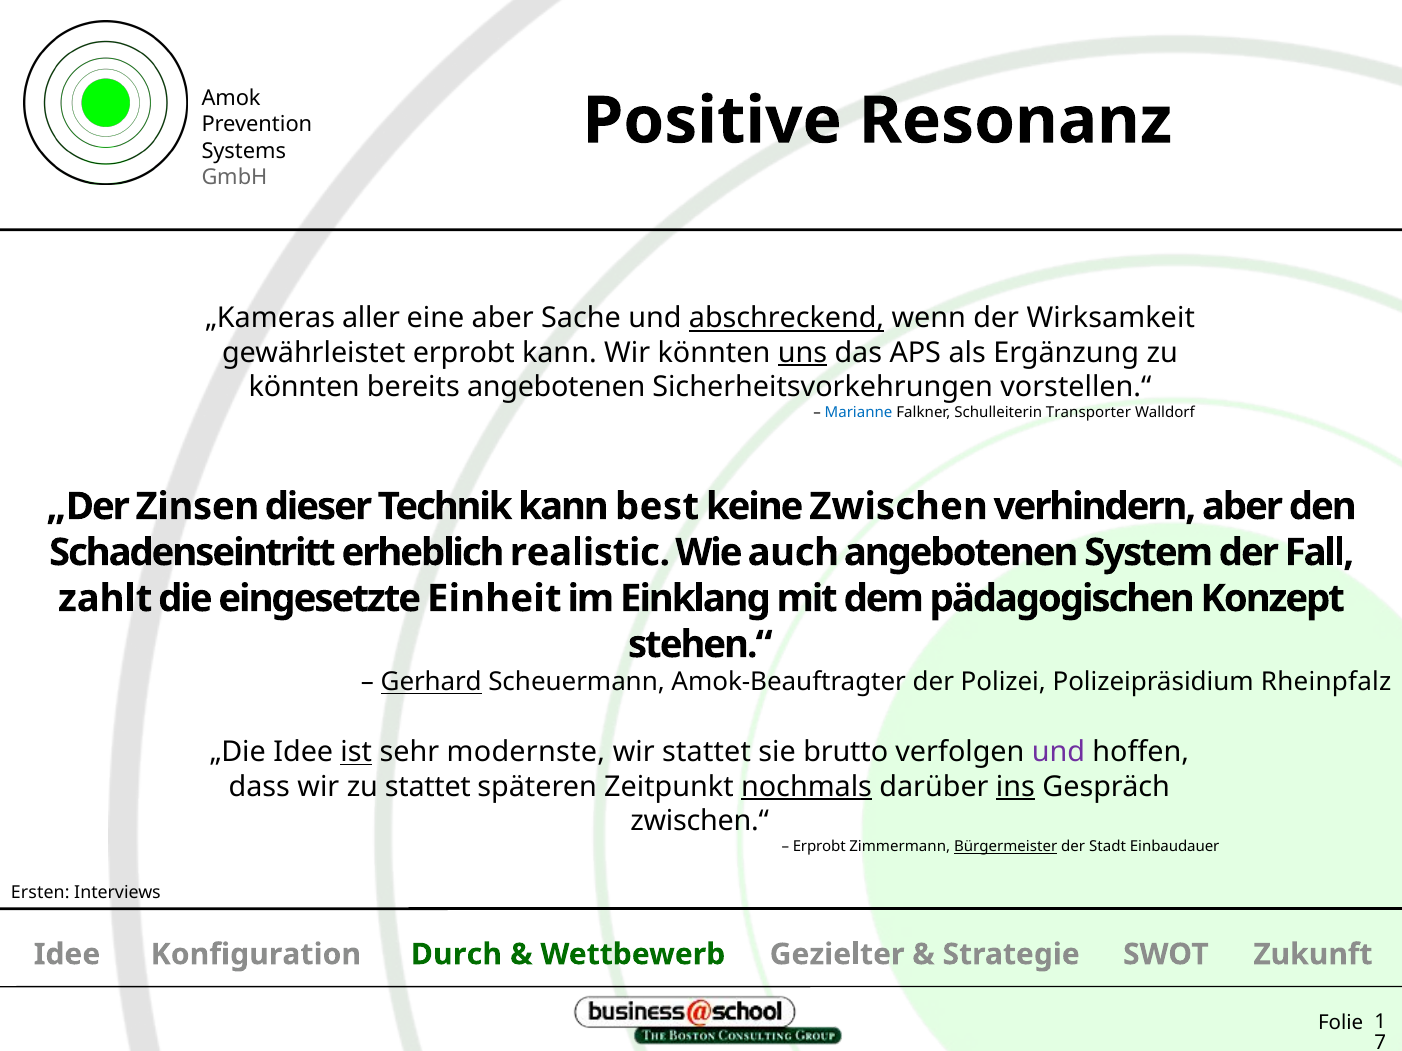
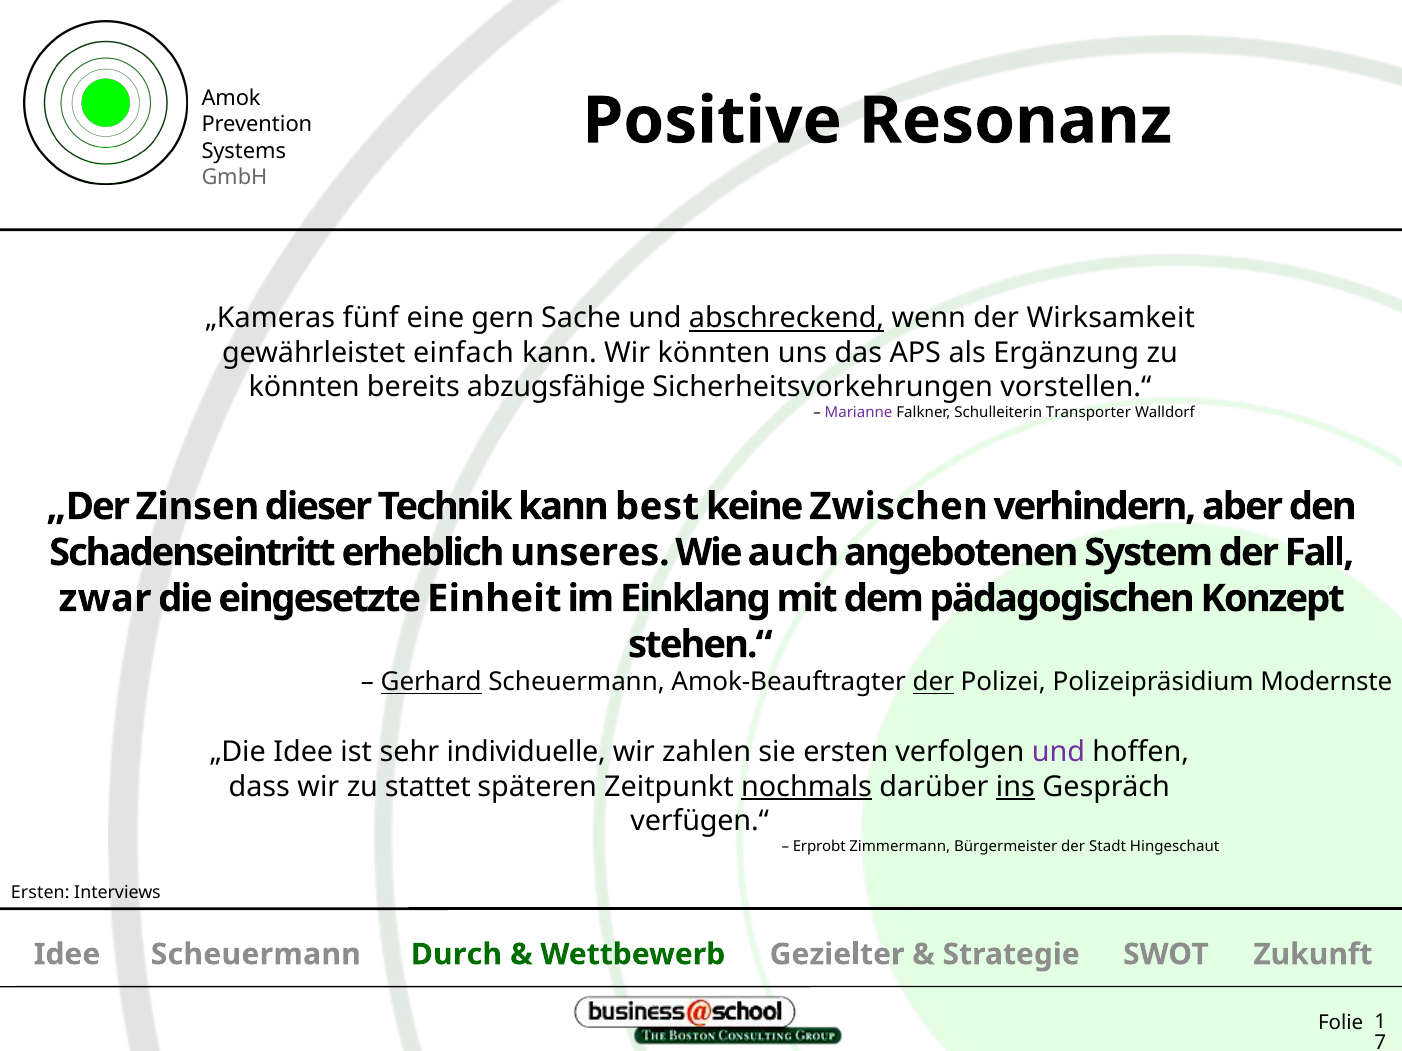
aller: aller -> fünf (371, 319)
eine aber: aber -> gern (503, 319)
gewährleistet erprobt: erprobt -> einfach (464, 353)
uns underline: present -> none (802, 353)
bereits angebotenen: angebotenen -> abzugsfähige (556, 388)
Marianne colour: blue -> purple (859, 413)
realistic: realistic -> unseres (590, 553)
zahlt: zahlt -> zwar (105, 599)
der underline: none -> present (933, 683)
Rheinpfalz: Rheinpfalz -> Modernste (1326, 683)
ist underline: present -> none (356, 753)
modernste: modernste -> individuelle (526, 753)
wir stattet: stattet -> zahlen (707, 753)
sie brutto: brutto -> ersten (846, 753)
zwischen.“: zwischen.“ -> verfügen.“ (700, 822)
Bürgermeister underline: present -> none (1006, 847)
Einbaudauer: Einbaudauer -> Hingeschaut (1175, 847)
Konfiguration: Konfiguration -> Scheuermann (256, 955)
